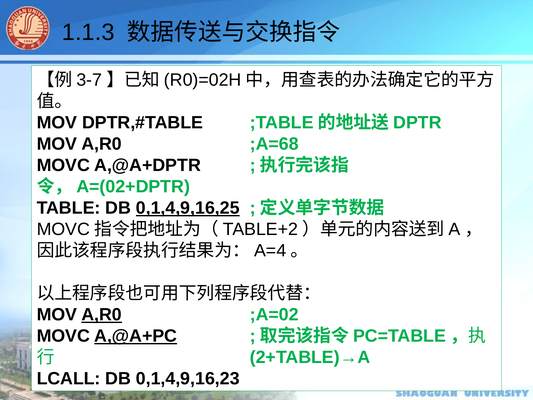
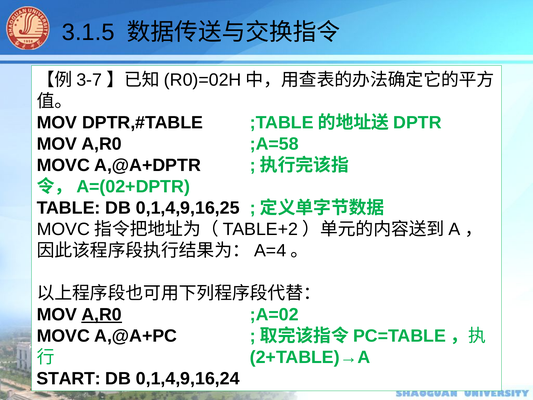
1.1.3: 1.1.3 -> 3.1.5 (88, 32)
;A=68: ;A=68 -> ;A=58 (274, 144)
0,1,4,9,16,25 underline: present -> none (188, 208)
A,@A+PC underline: present -> none (136, 336)
LCALL: LCALL -> START (69, 378)
0,1,4,9,16,23: 0,1,4,9,16,23 -> 0,1,4,9,16,24 (188, 378)
